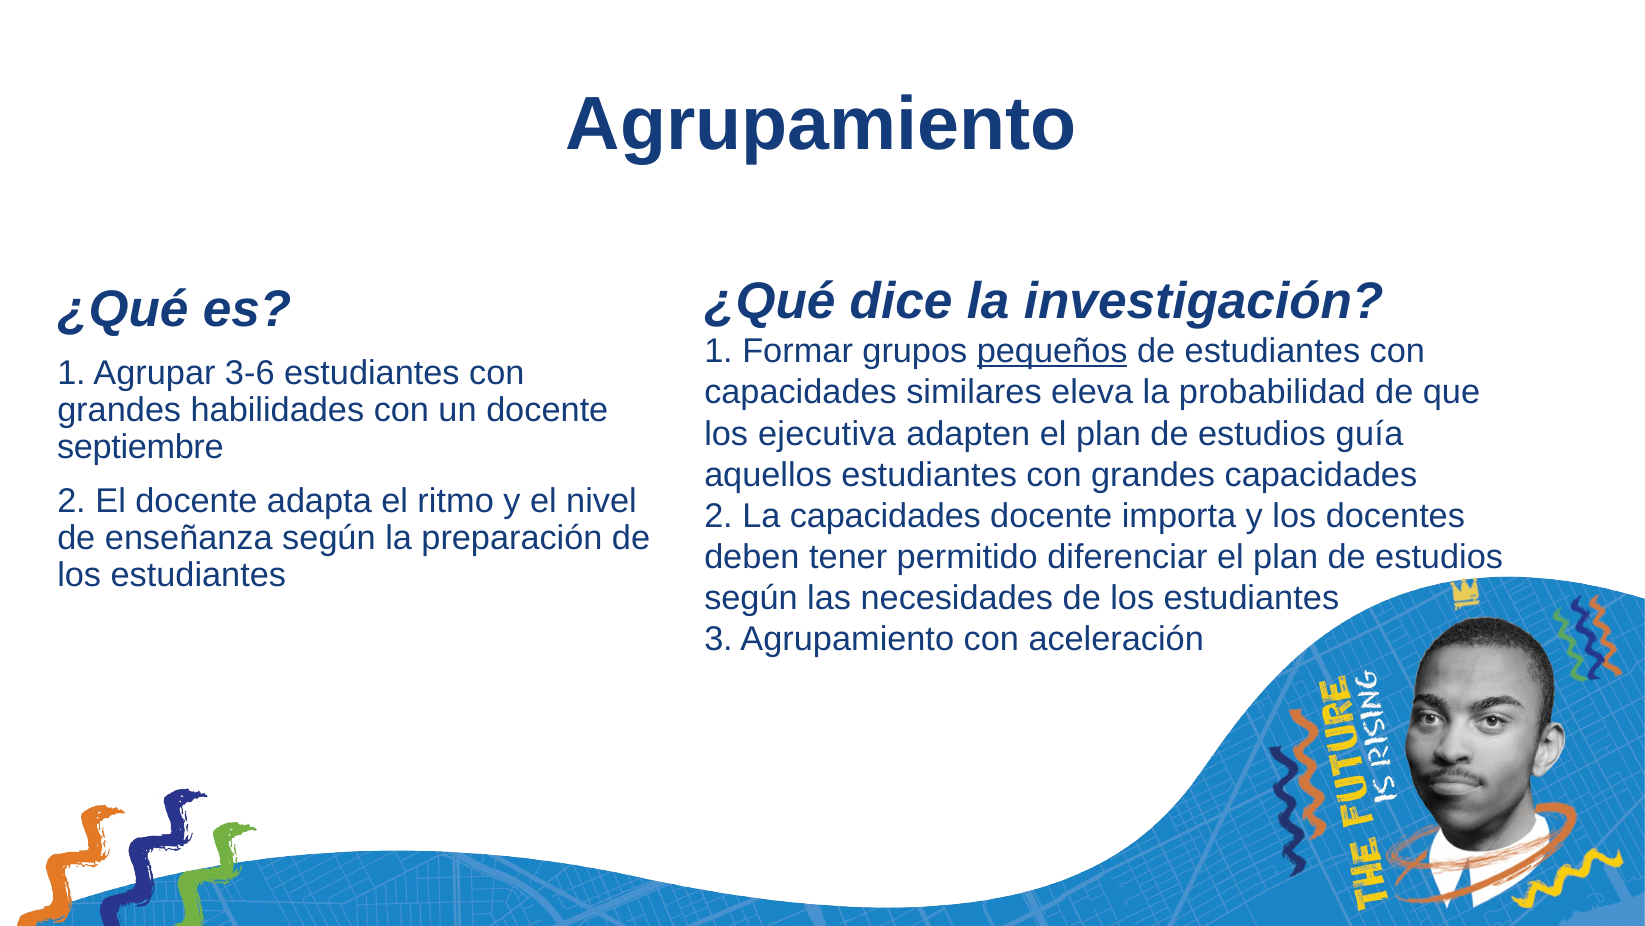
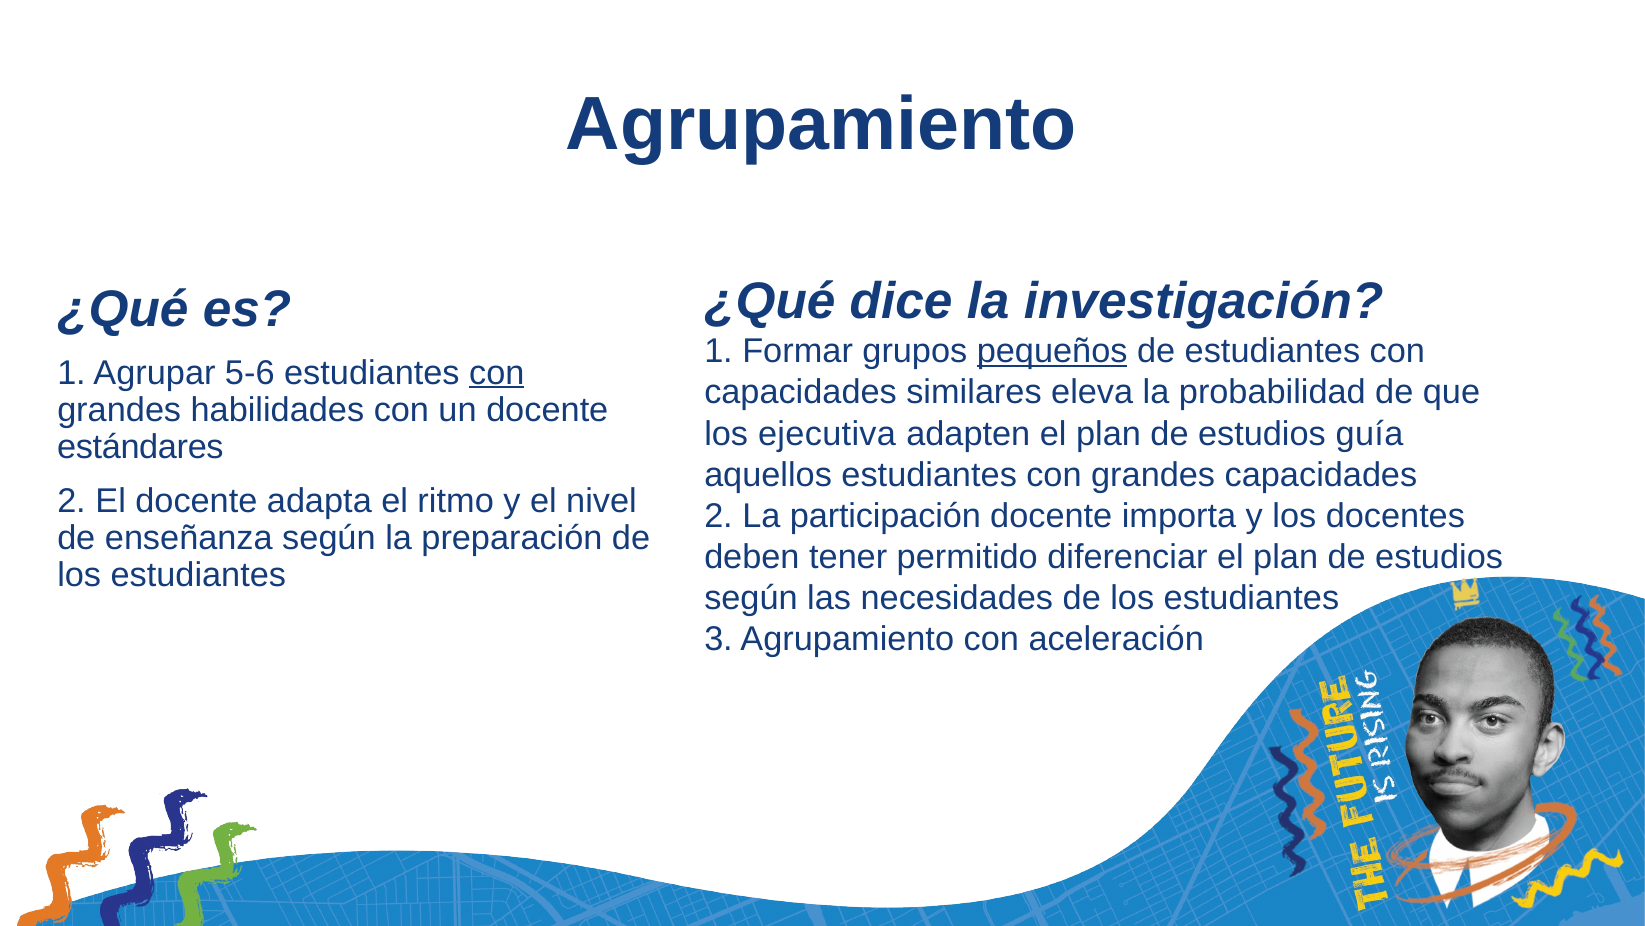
3-6: 3-6 -> 5-6 (250, 372)
con underline: none -> present (497, 372)
septiembre: septiembre -> estándares (140, 446)
La capacidades: capacidades -> participación (885, 516)
